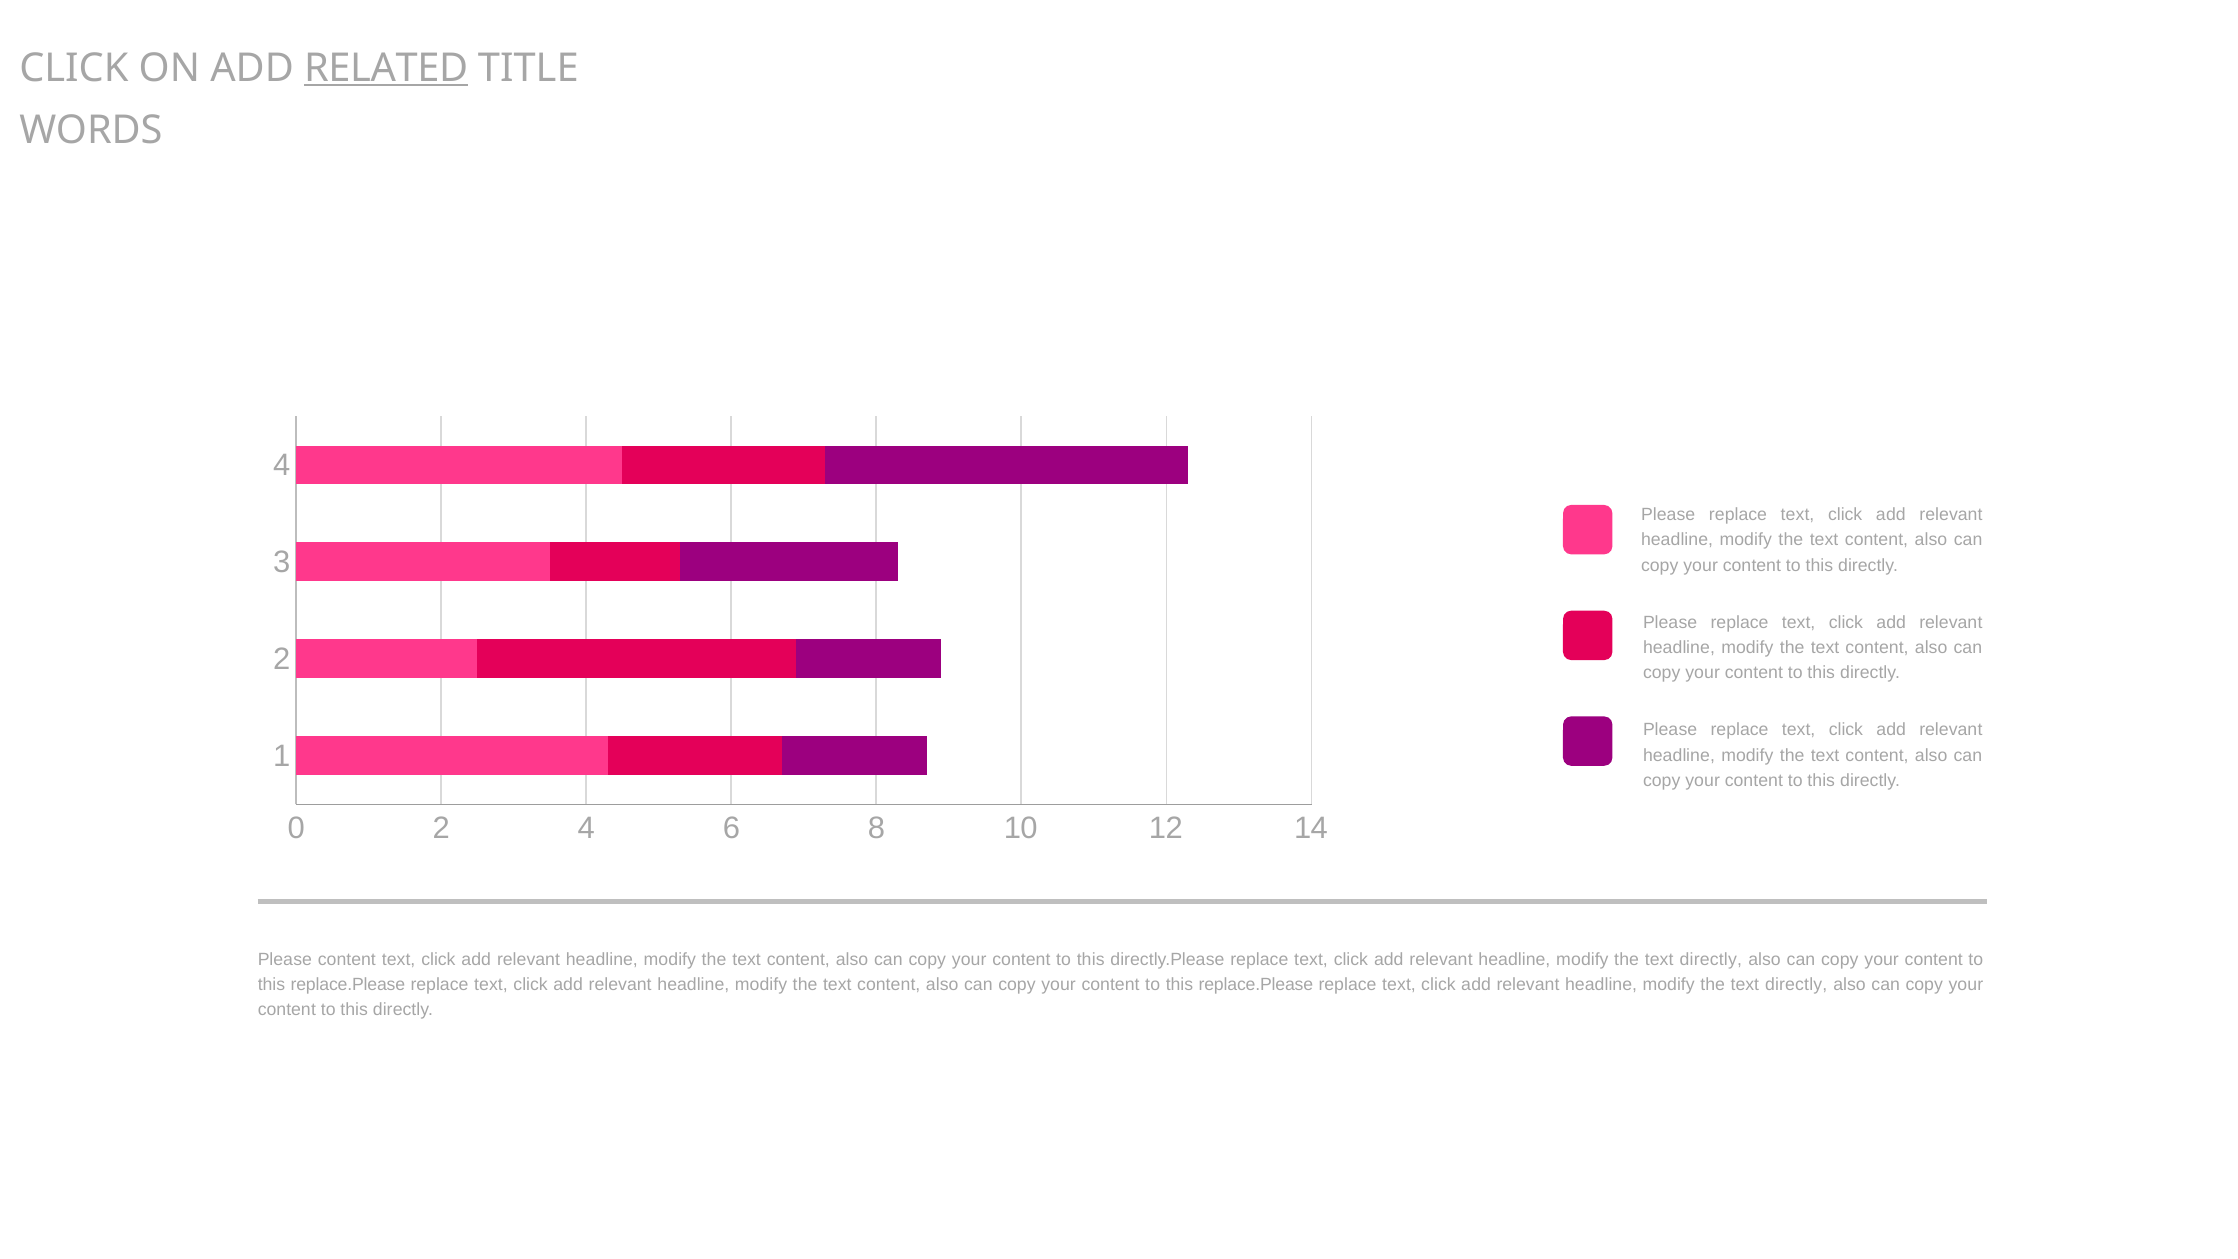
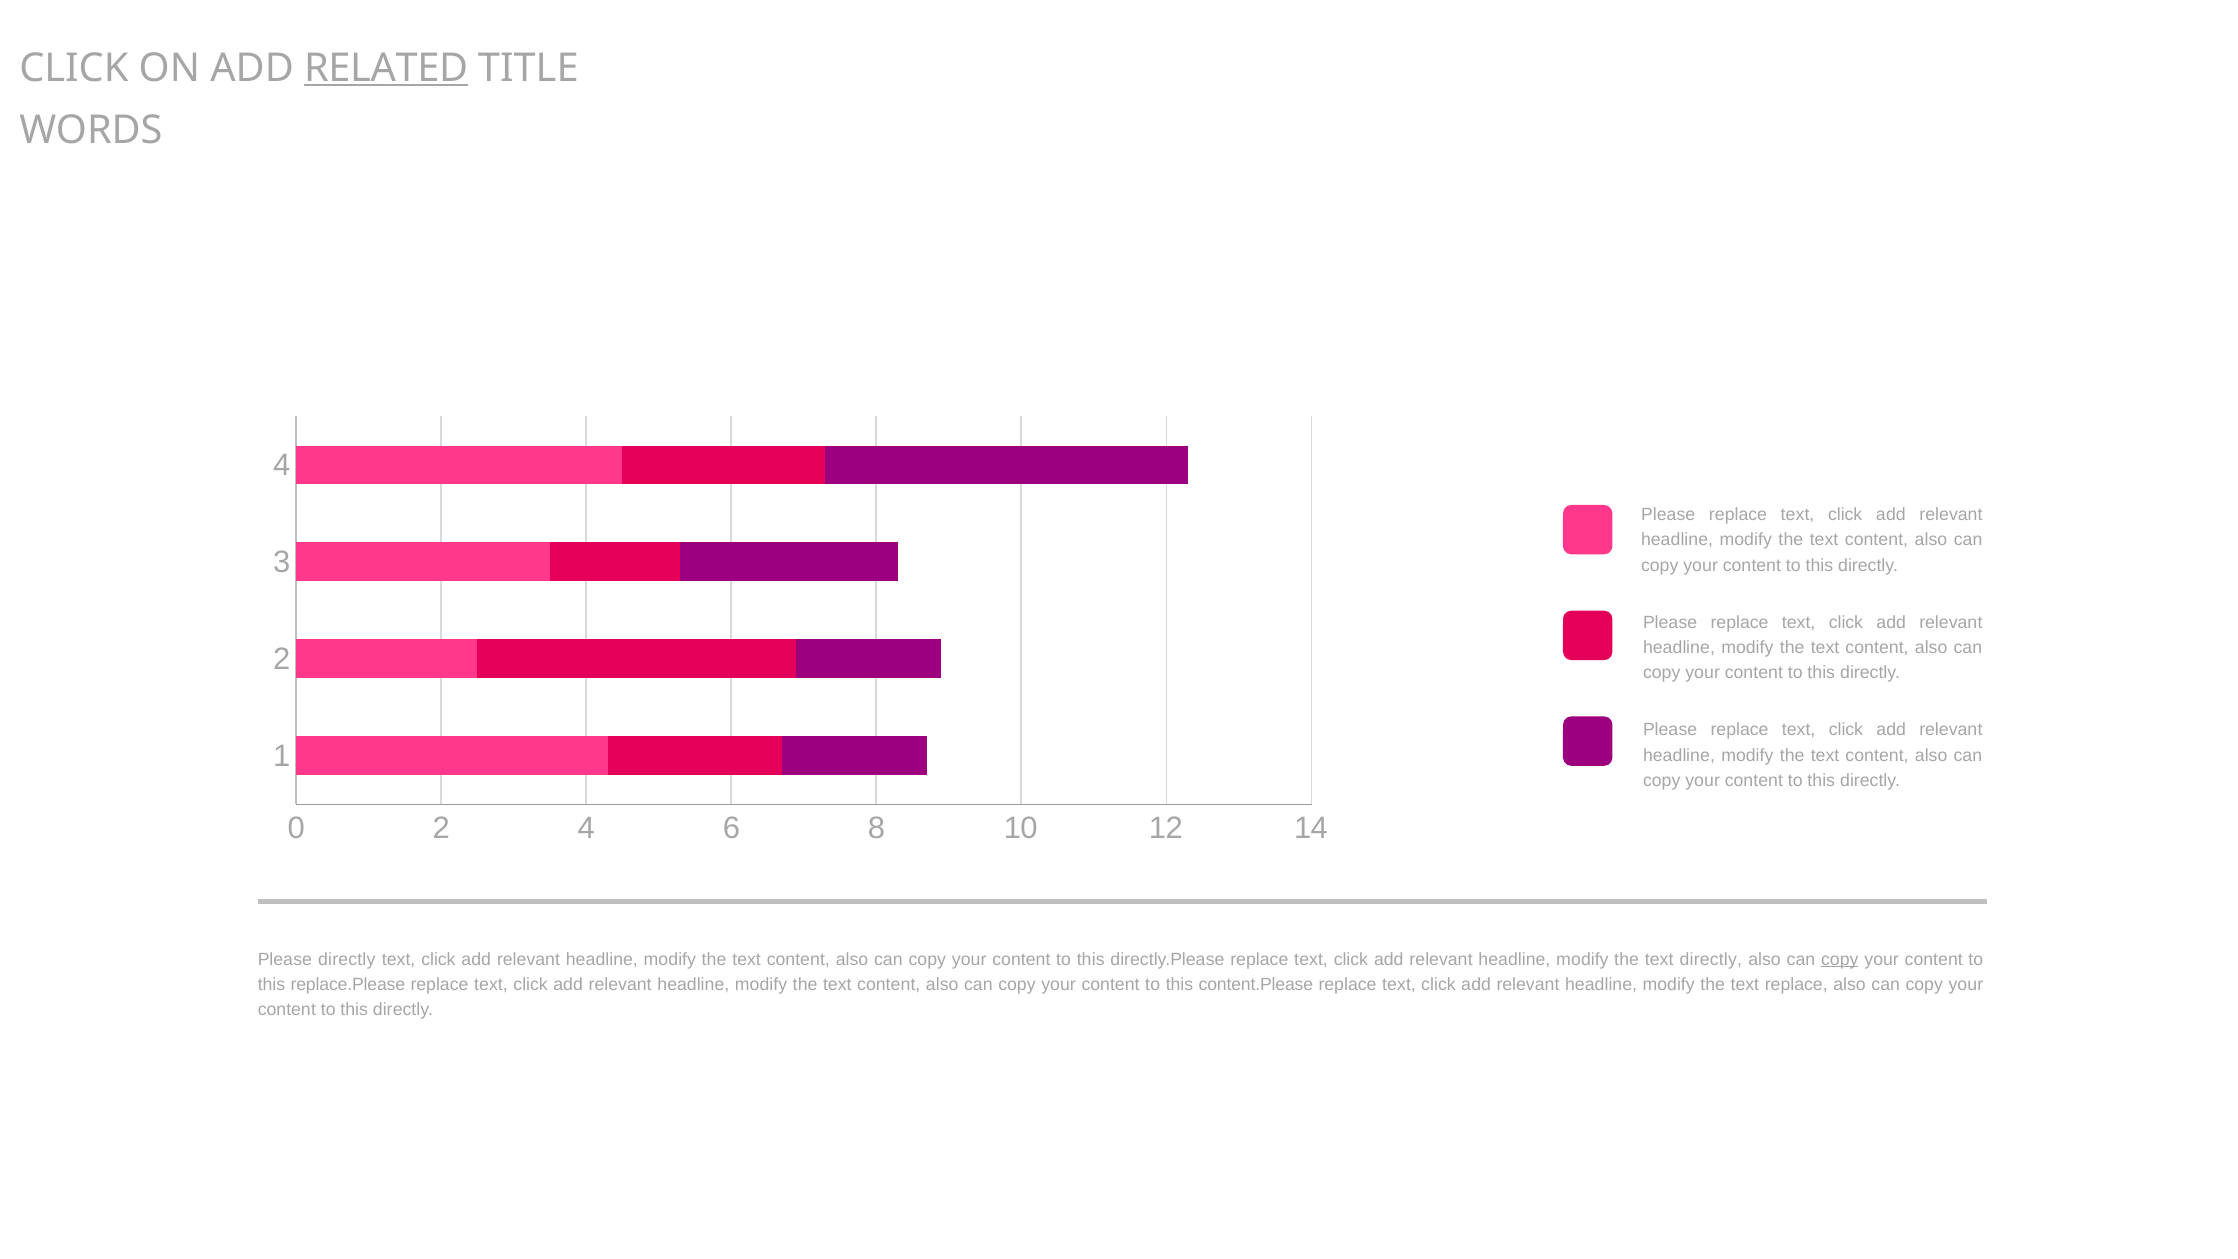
Please content: content -> directly (347, 959)
copy underline: none -> present (1840, 959)
replace.Please: replace.Please -> content.Please (1256, 984)
directly: directly -> replace (1796, 984)
